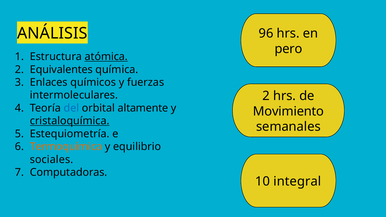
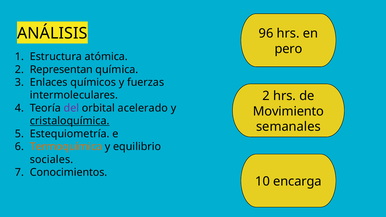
atómica underline: present -> none (106, 57)
Equivalentes: Equivalentes -> Representan (61, 70)
del colour: blue -> purple (71, 108)
altamente: altamente -> acelerado (143, 108)
Computadoras: Computadoras -> Conocimientos (69, 172)
integral: integral -> encarga (297, 182)
